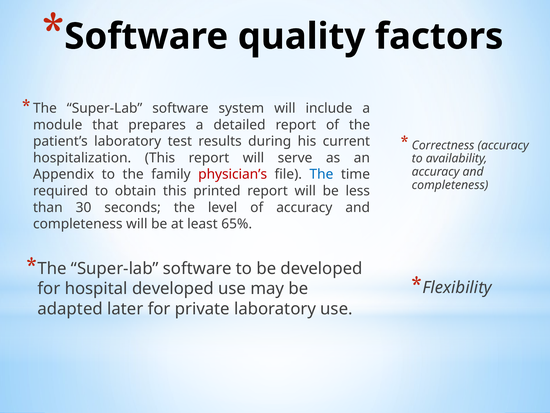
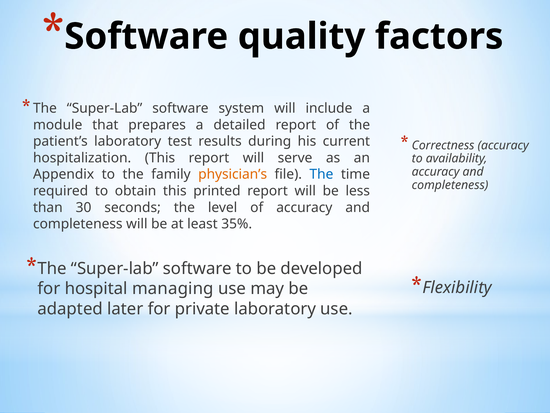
physician’s colour: red -> orange (233, 174)
65%: 65% -> 35% (237, 224)
hospital developed: developed -> managing (173, 288)
